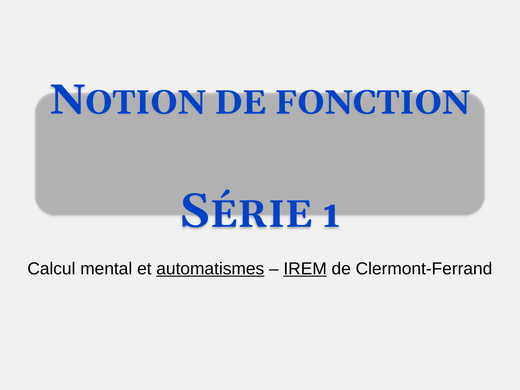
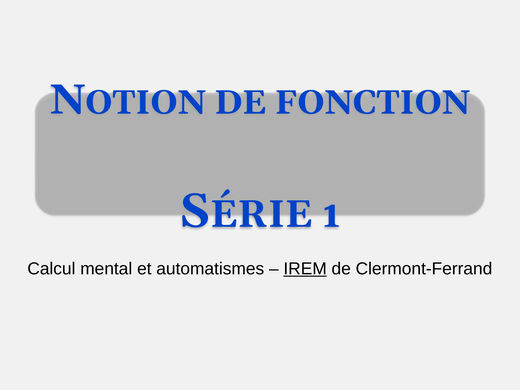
automatismes underline: present -> none (210, 269)
